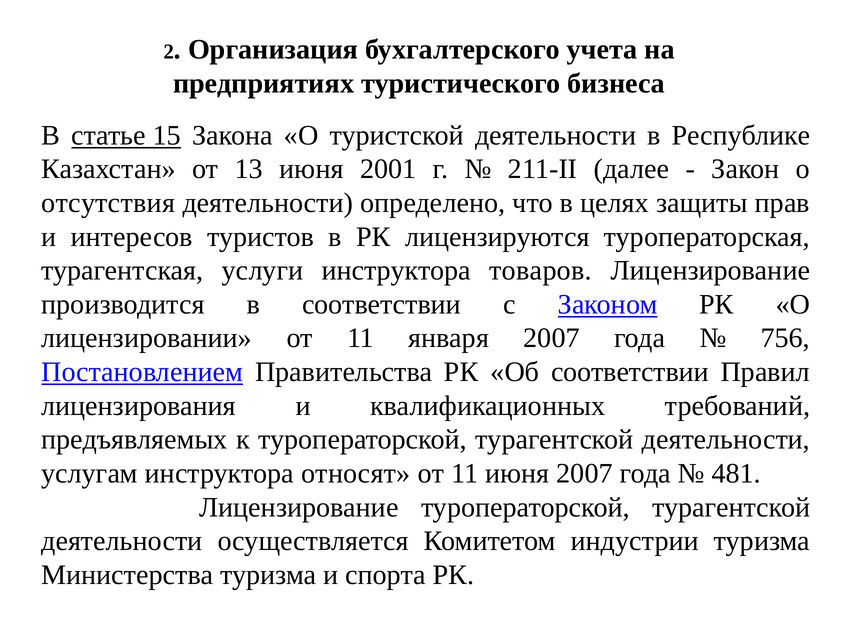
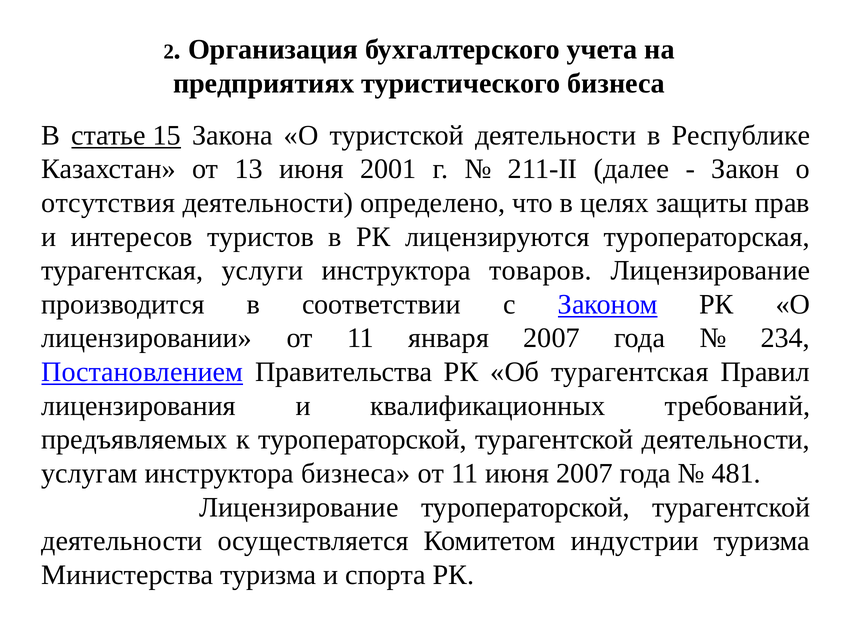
756: 756 -> 234 (785, 338)
Об соответствии: соответствии -> турагентская (630, 372)
инструктора относят: относят -> бизнеса (356, 473)
